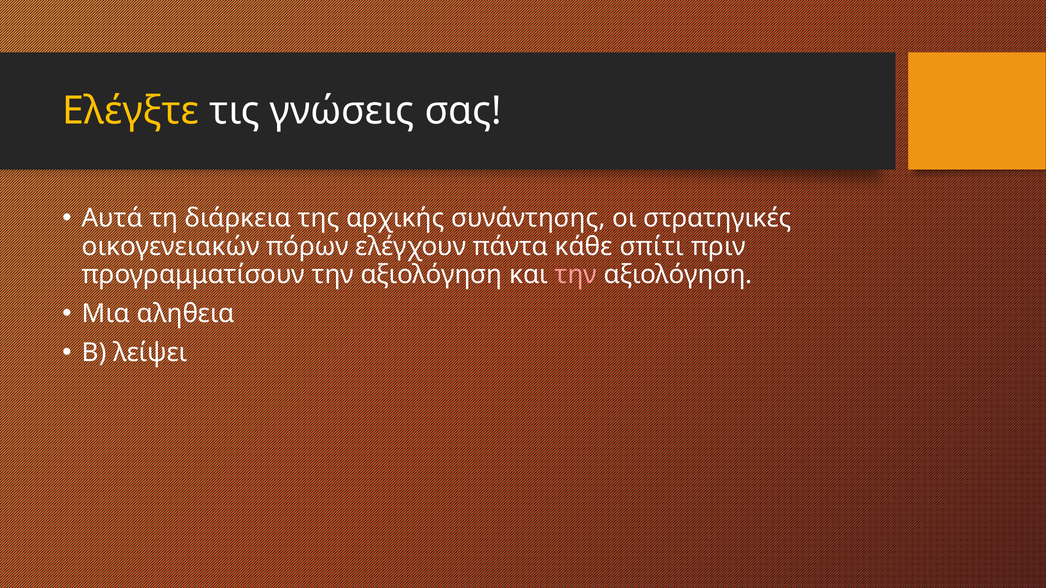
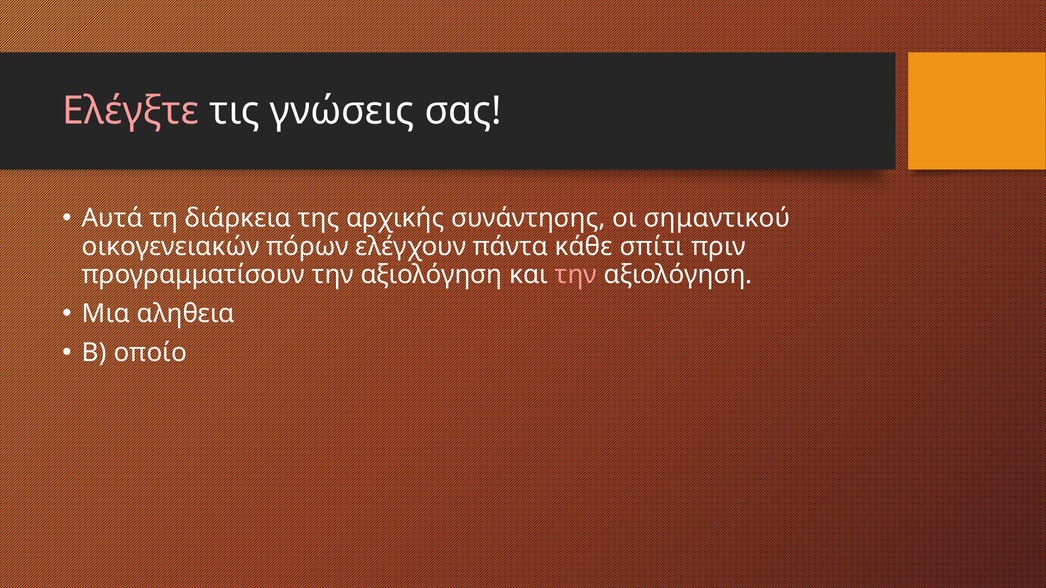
Ελέγξτε colour: yellow -> pink (131, 111)
στρατηγικές: στρατηγικές -> σημαντικού (717, 218)
λείψει: λείψει -> οποίο (150, 353)
